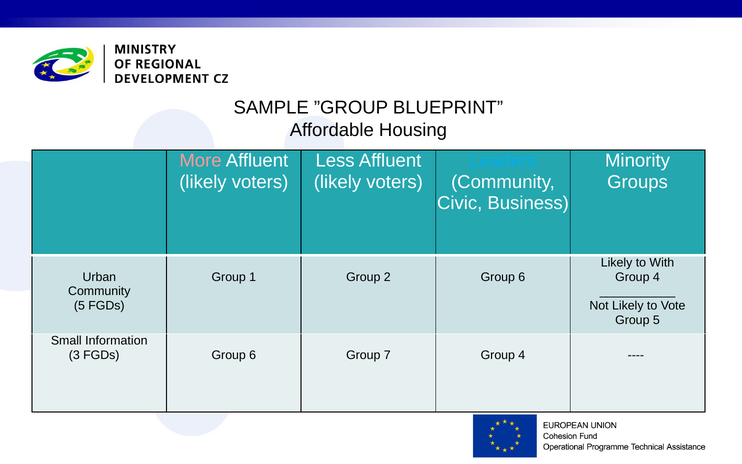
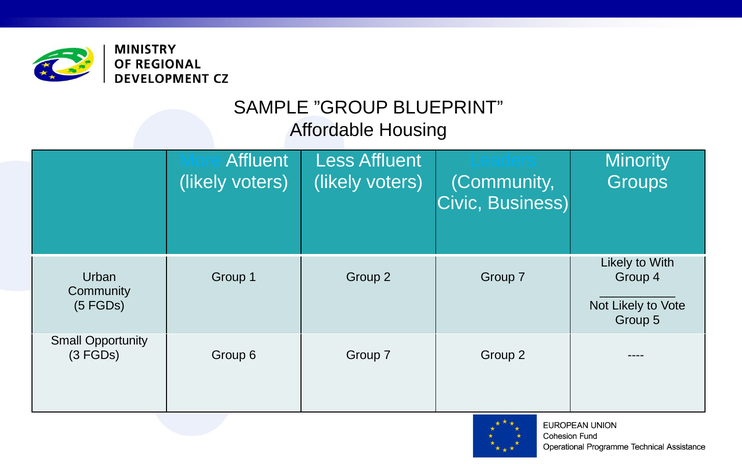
More colour: pink -> light blue (201, 161)
2 Group 6: 6 -> 7 (522, 277)
Information: Information -> Opportunity (116, 341)
7 Group 4: 4 -> 2 (522, 355)
